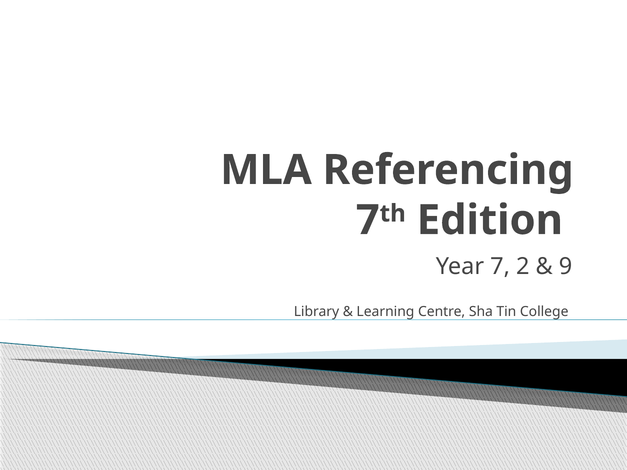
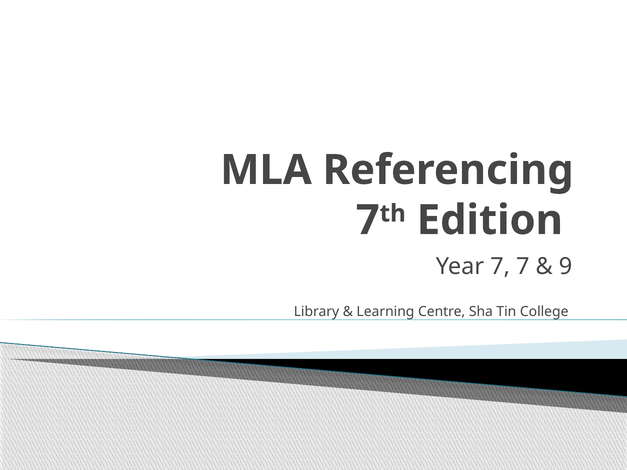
7 2: 2 -> 7 (523, 266)
